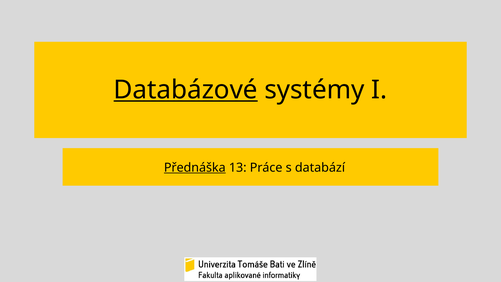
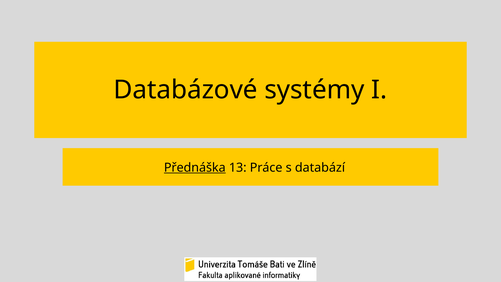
Databázové underline: present -> none (186, 90)
